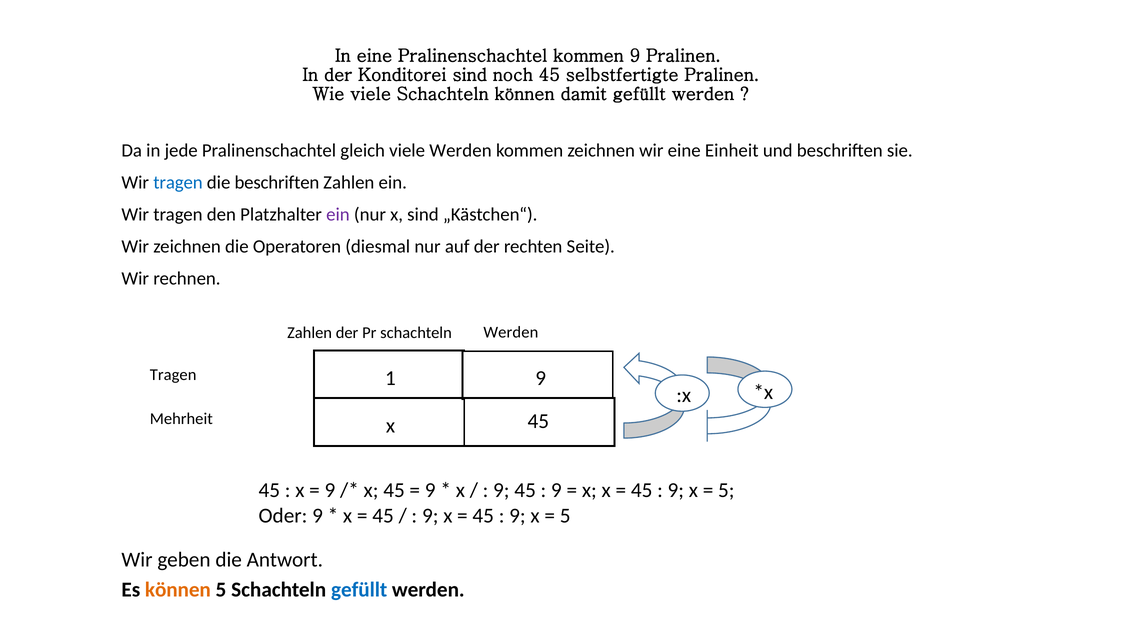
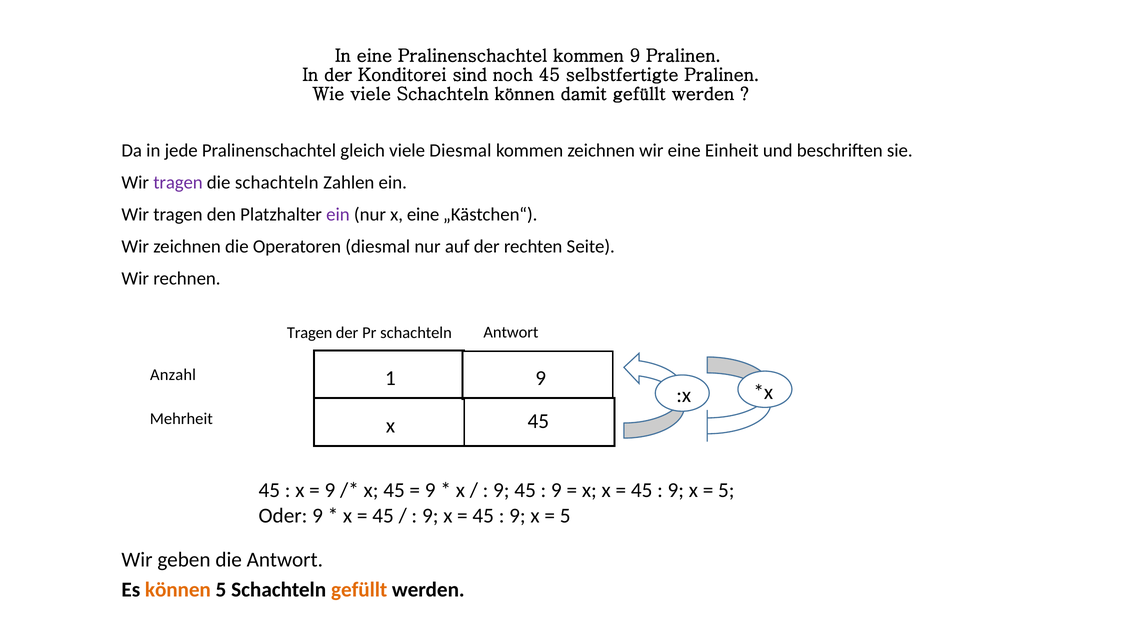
viele Werden: Werden -> Diesmal (460, 151)
tragen colour: blue -> purple (178, 183)
die beschriften: beschriften -> schachteln (277, 183)
x sind: sind -> eine (423, 214)
Zahlen: Zahlen -> Tragen (310, 333)
schachteln Werden: Werden -> Antwort (511, 332)
Tragen: Tragen -> Anzahl (173, 375)
gefüllt colour: blue -> orange (359, 589)
